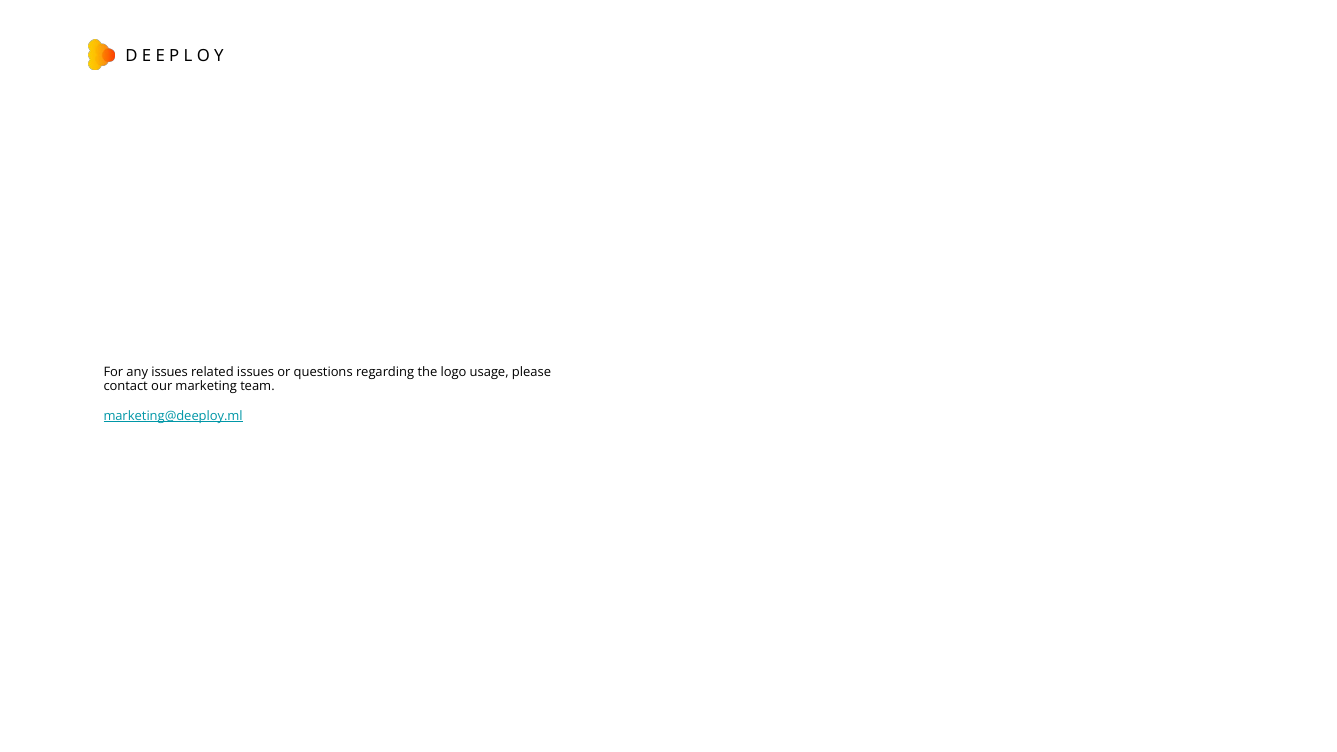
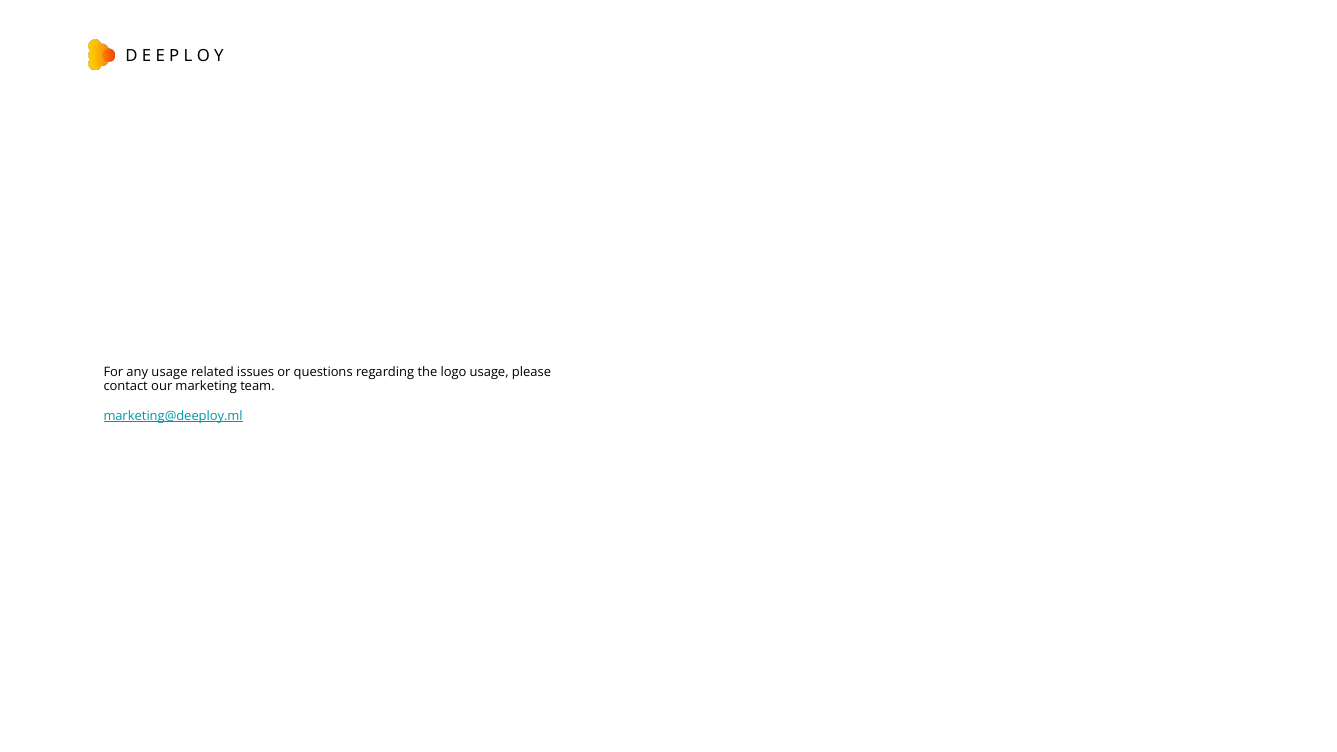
any issues: issues -> usage (170, 373)
